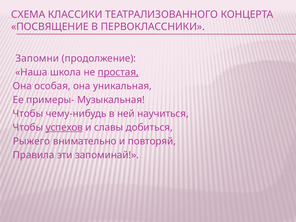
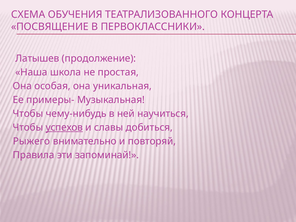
КЛАССИКИ: КЛАССИКИ -> ОБУЧЕНИЯ (75, 14)
Запомни: Запомни -> Латышев (37, 58)
простая underline: present -> none (118, 72)
